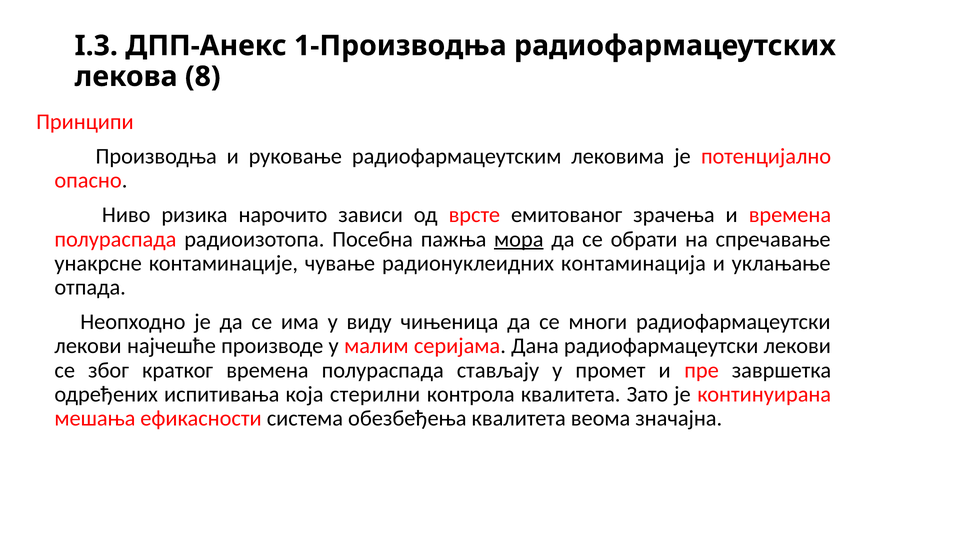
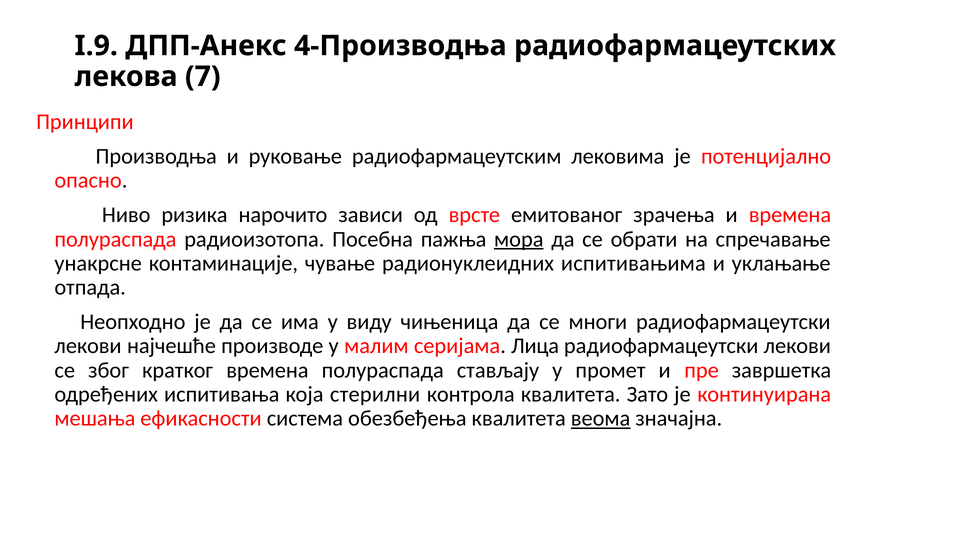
I.3: I.3 -> I.9 (96, 46)
1-Производња: 1-Производња -> 4-Производња (400, 46)
8: 8 -> 7 (203, 77)
контаминација: контаминација -> испитивањима (633, 263)
Дана: Дана -> Лица (535, 346)
веома underline: none -> present (601, 419)
